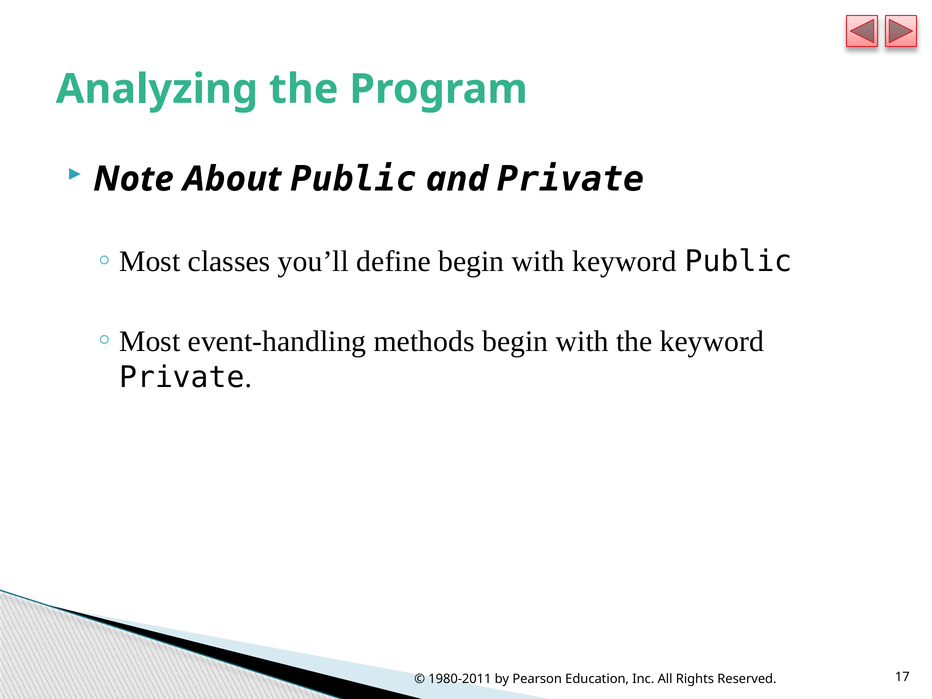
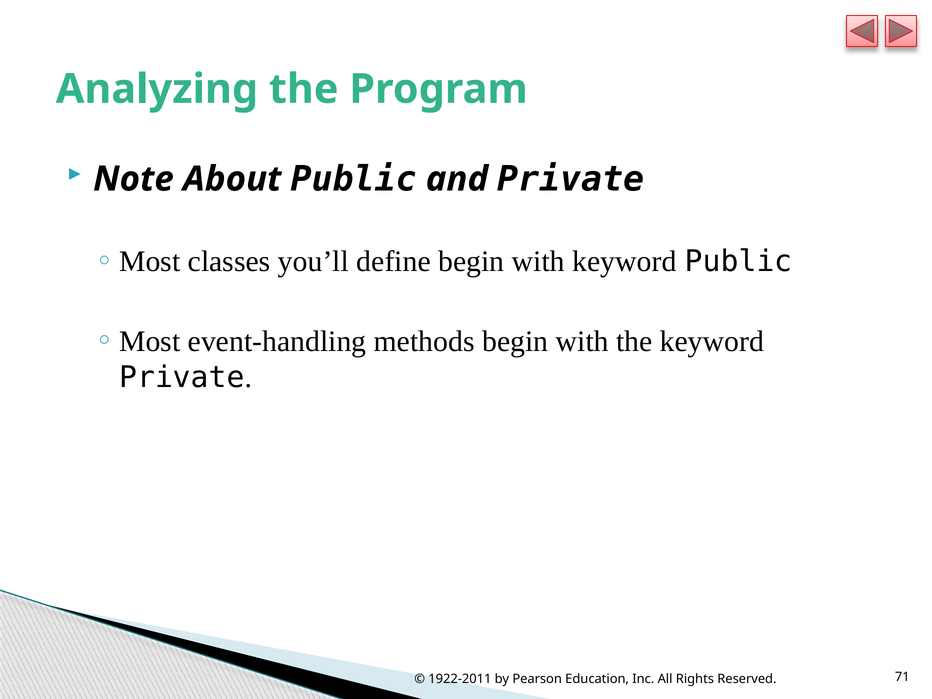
1980-2011: 1980-2011 -> 1922-2011 (460, 679)
17: 17 -> 71 (902, 677)
